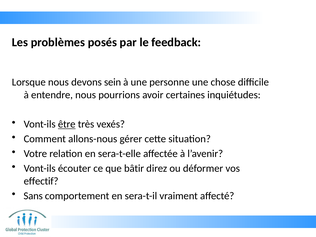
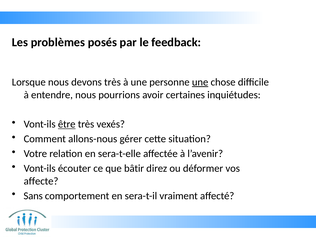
devons sein: sein -> très (113, 82)
une underline: none -> present (200, 82)
effectif: effectif -> affecte (41, 181)
